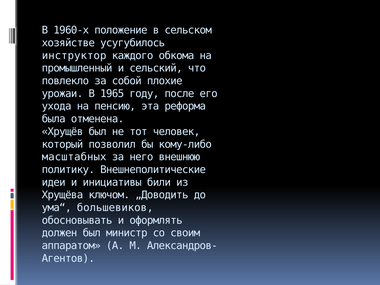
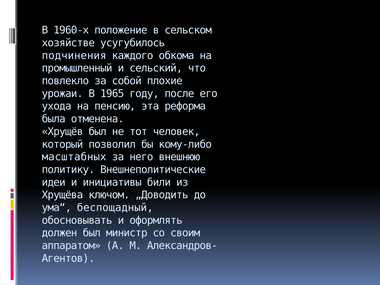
инструктор: инструктор -> подчинения (74, 56)
большевиков: большевиков -> беспощадный (115, 208)
